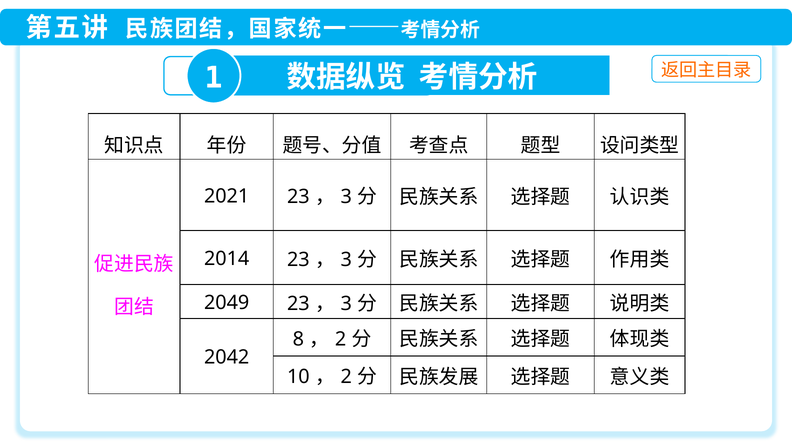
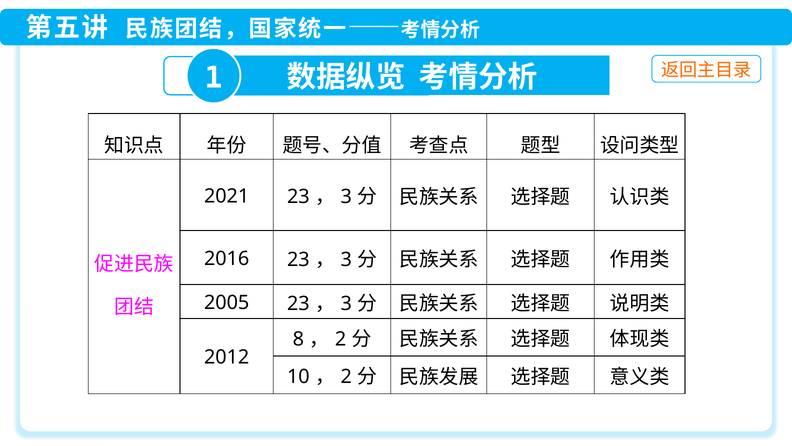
2014: 2014 -> 2016 (227, 258)
2049: 2049 -> 2005 (227, 302)
2042: 2042 -> 2012 (227, 357)
